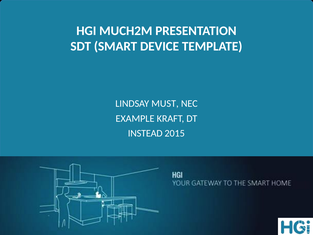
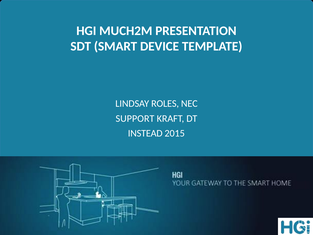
MUST: MUST -> ROLES (165, 104)
EXAMPLE: EXAMPLE -> SUPPORT (135, 118)
